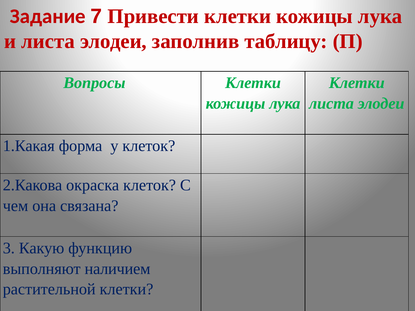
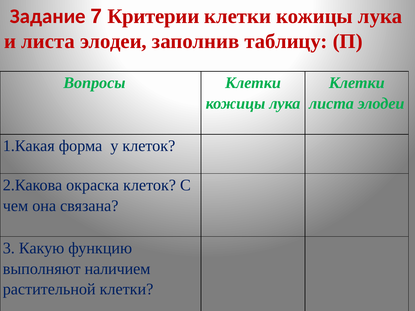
Привести: Привести -> Критерии (153, 16)
